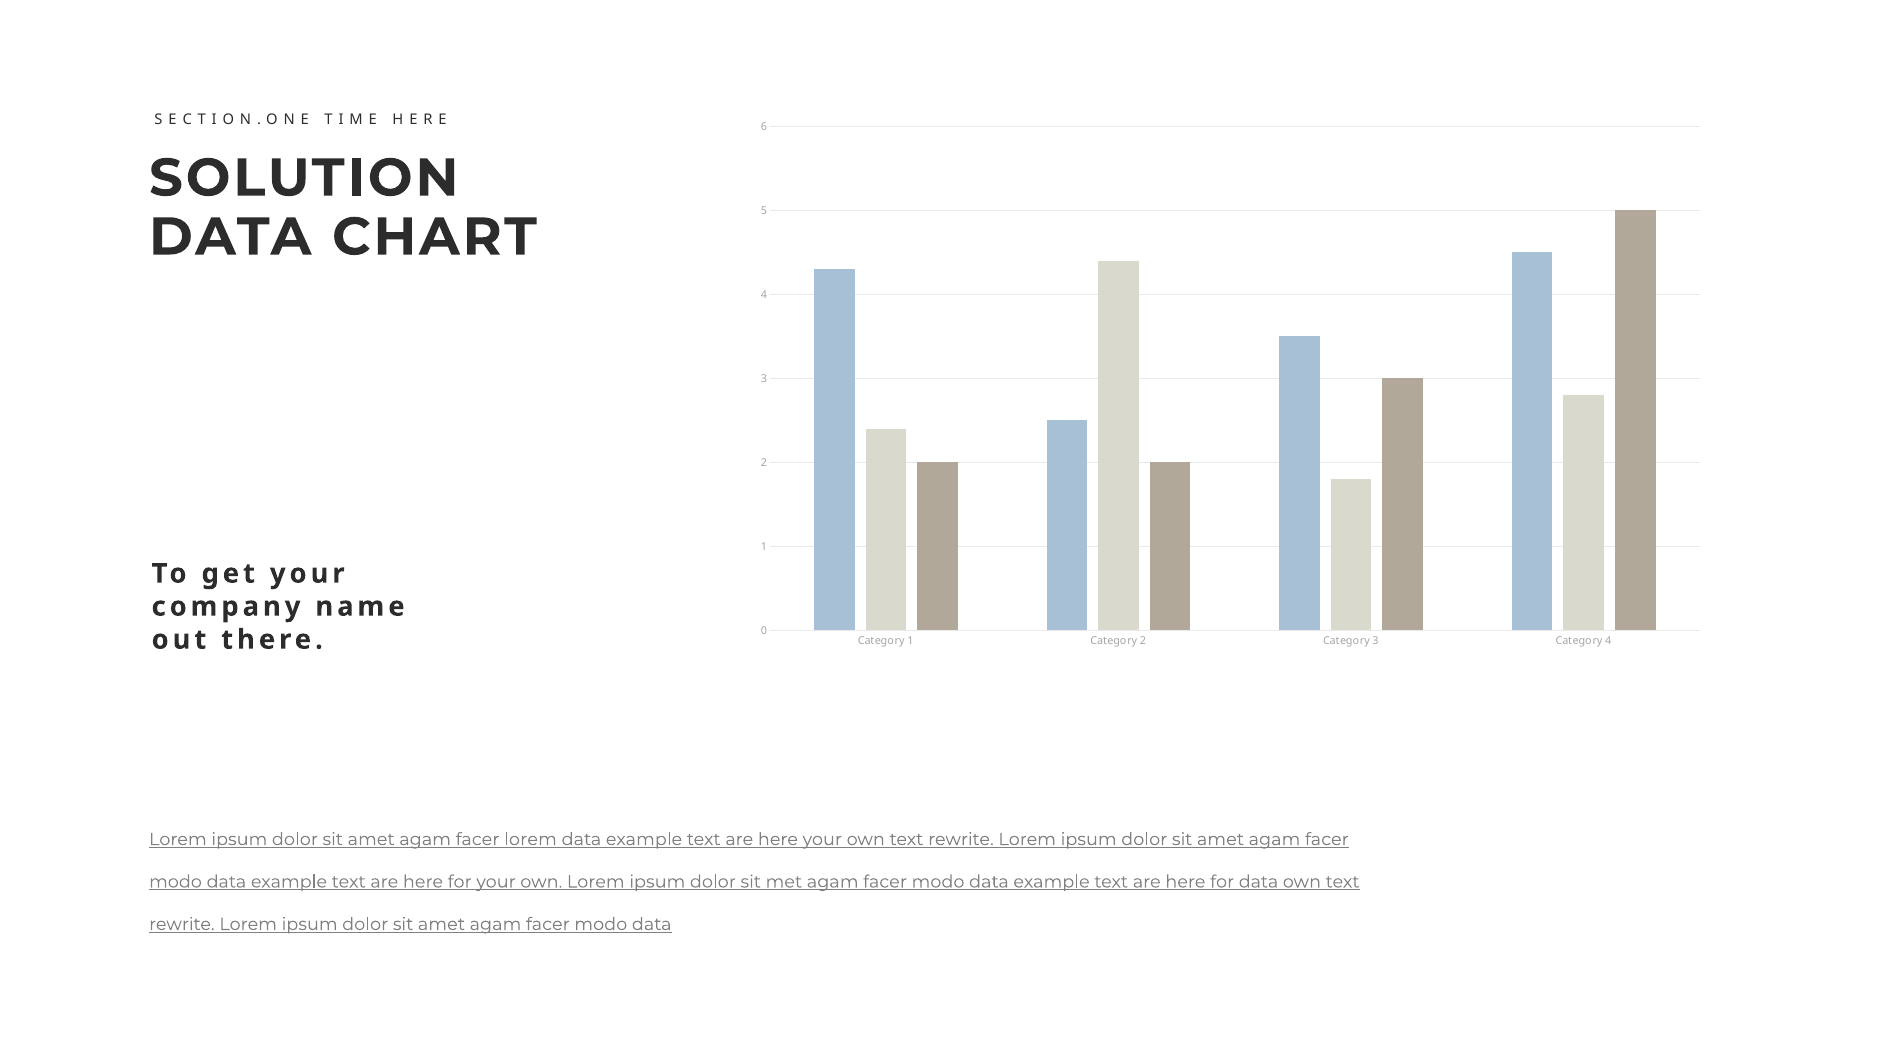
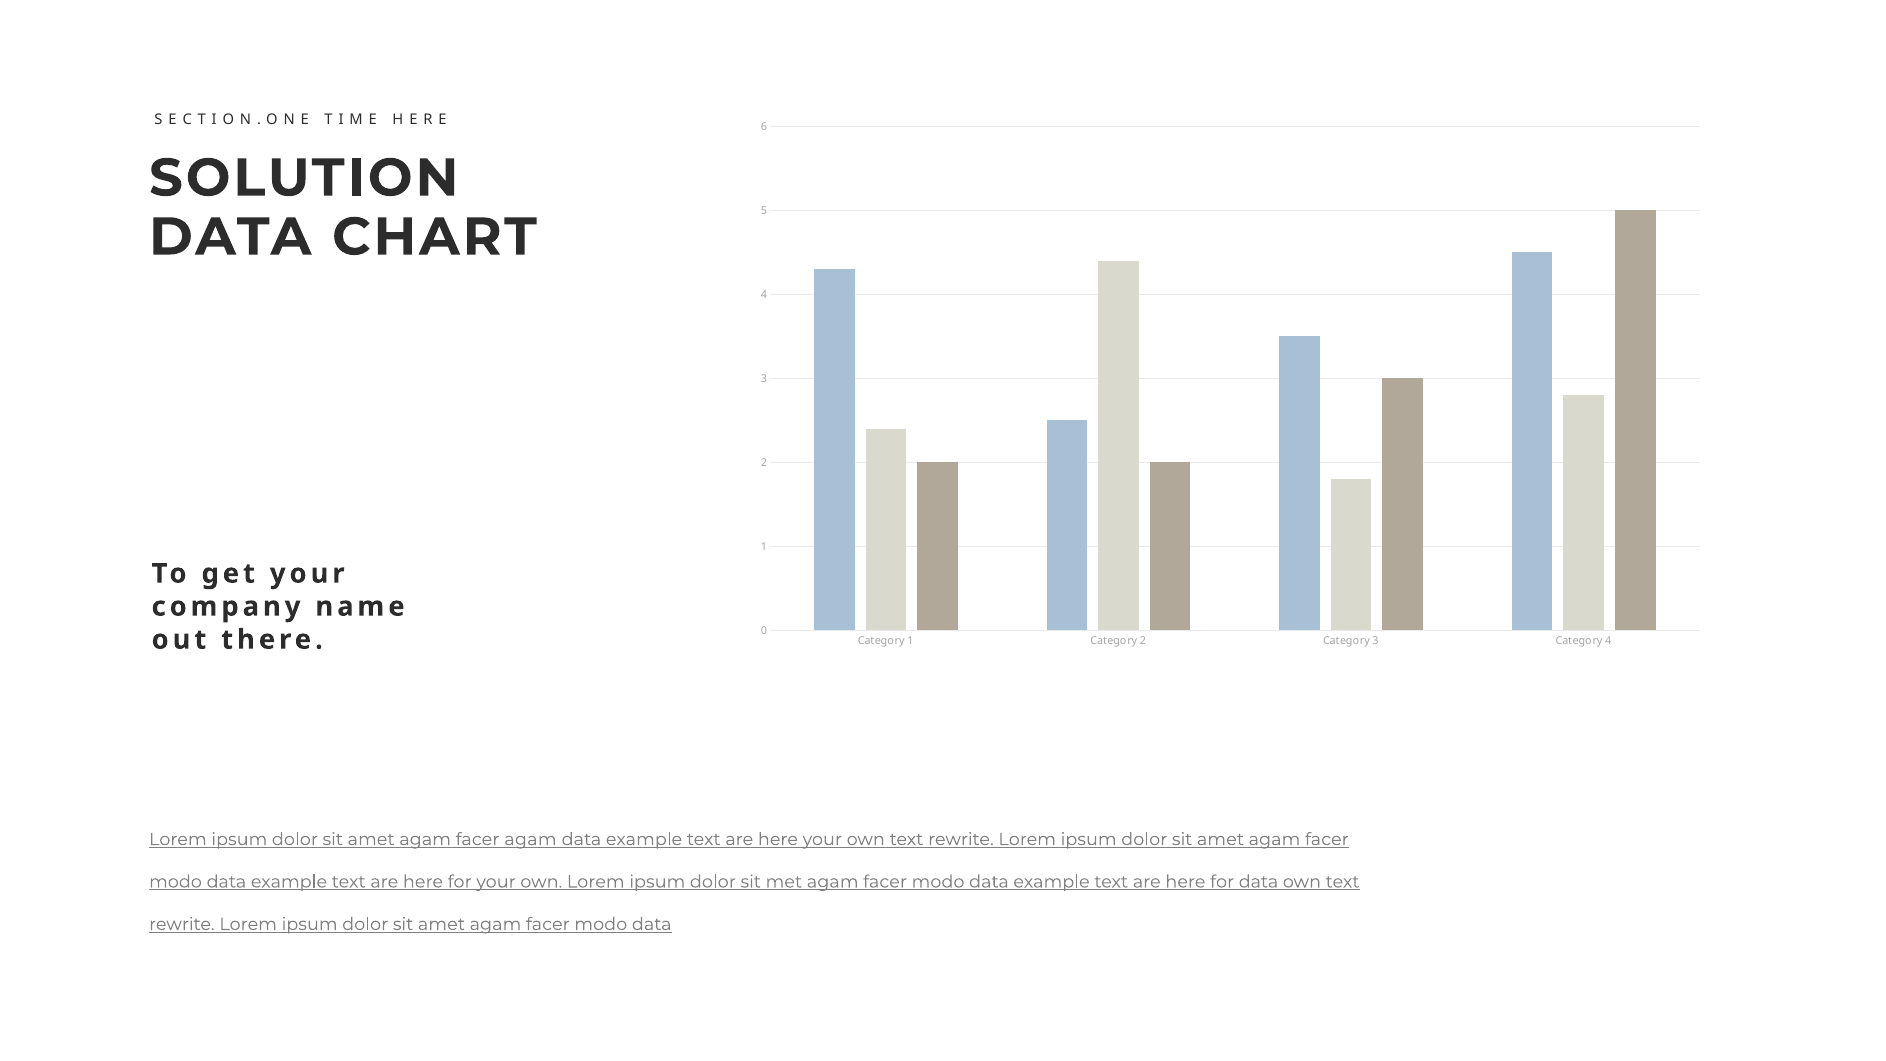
facer lorem: lorem -> agam (530, 839)
